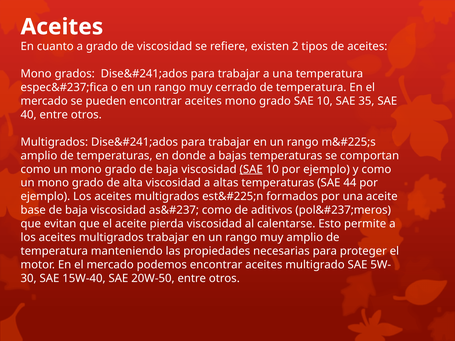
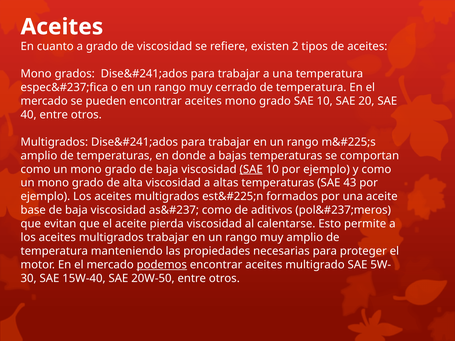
35: 35 -> 20 (366, 101)
44: 44 -> 43 (350, 183)
podemos underline: none -> present (162, 265)
